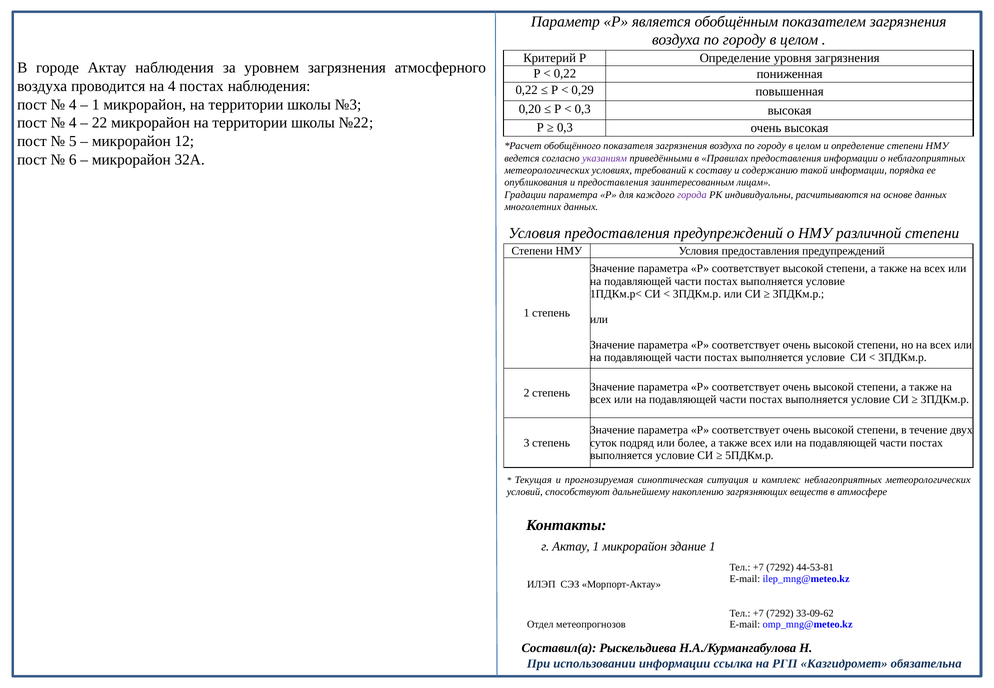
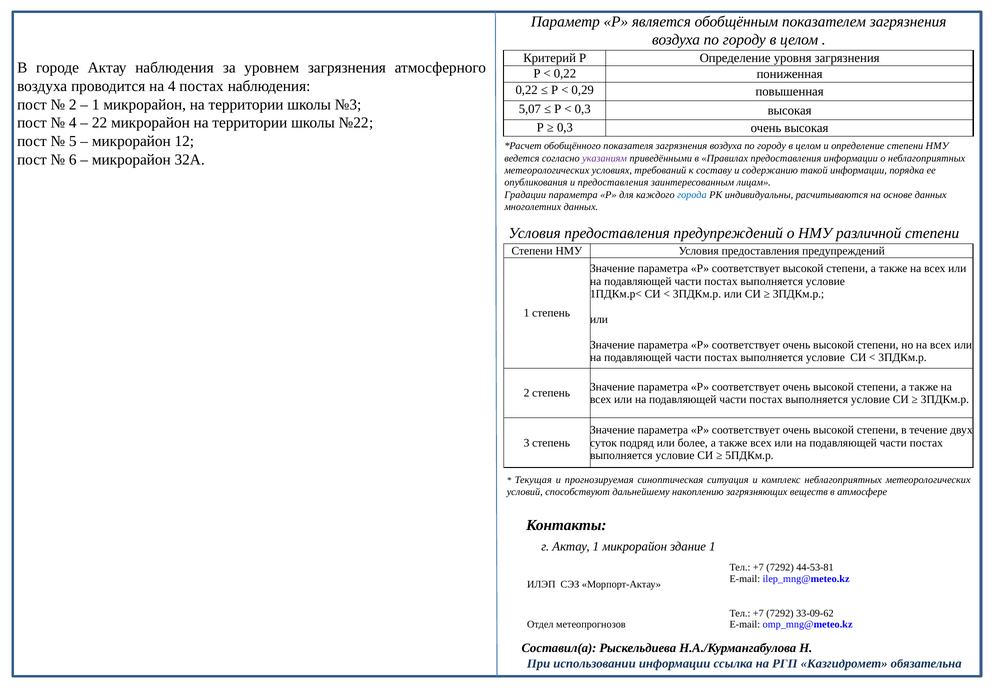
4: 4 -> 2 (73, 105)
0,20: 0,20 -> 5,07 (530, 109)
города colour: purple -> blue (692, 195)
